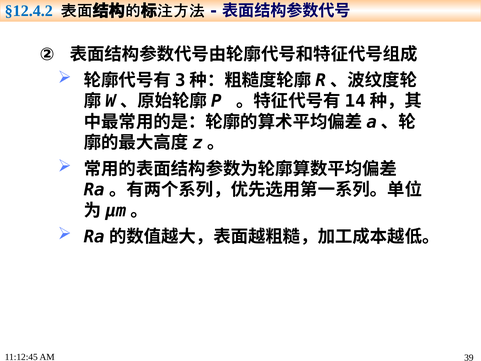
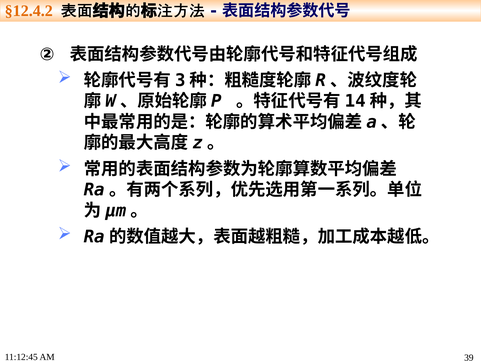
§12.4.2 colour: blue -> orange (29, 11)
